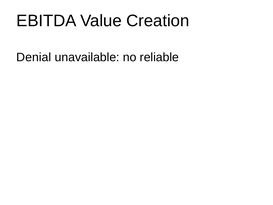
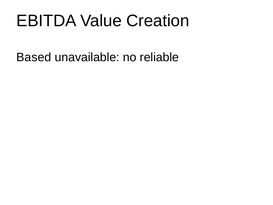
Denial: Denial -> Based (34, 57)
